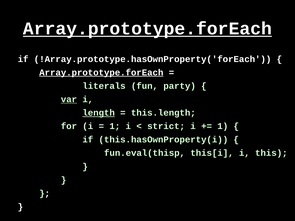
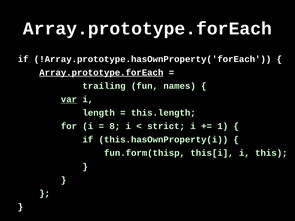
Array.prototype.forEach underline: present -> none (147, 29)
literals: literals -> trailing (104, 86)
party: party -> names (180, 86)
length underline: present -> none (99, 113)
1: 1 -> 8 (115, 126)
fun.eval(thisp: fun.eval(thisp -> fun.form(thisp (145, 153)
